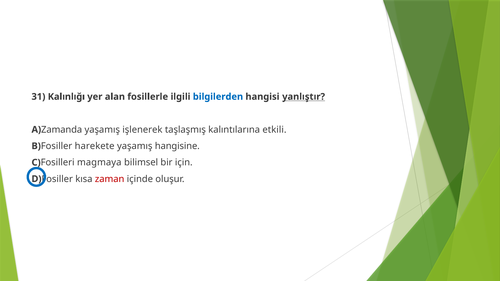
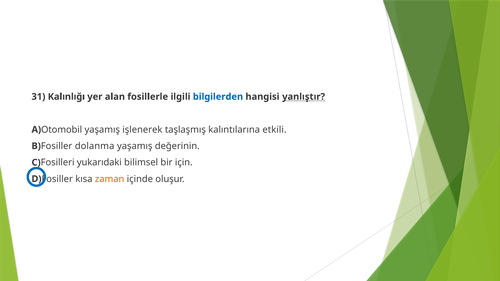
Zamanda: Zamanda -> Otomobil (62, 130)
harekete: harekete -> dolanma (95, 146)
hangisine: hangisine -> değerinin (177, 146)
magmaya: magmaya -> yukarıdaki (99, 163)
zaman colour: red -> orange (110, 179)
